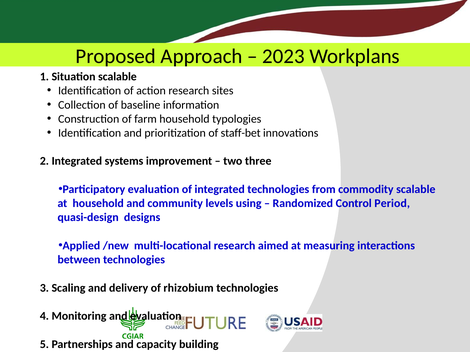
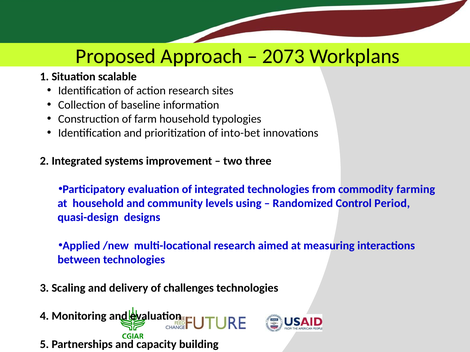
2023: 2023 -> 2073 (283, 56)
staff-bet: staff-bet -> into-bet (241, 133)
commodity scalable: scalable -> farming (416, 190)
rhizobium: rhizobium -> challenges (189, 288)
